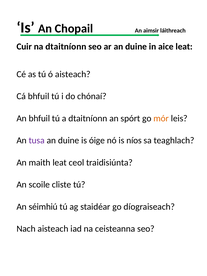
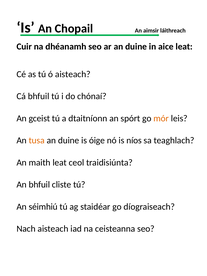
na dtaitníonn: dtaitníonn -> dhéanamh (66, 47)
An bhfuil: bhfuil -> gceist (39, 118)
tusa colour: purple -> orange (37, 140)
An scoile: scoile -> bhfuil (39, 185)
